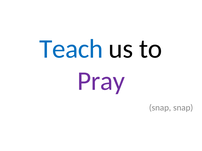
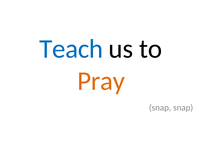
Pray colour: purple -> orange (101, 81)
